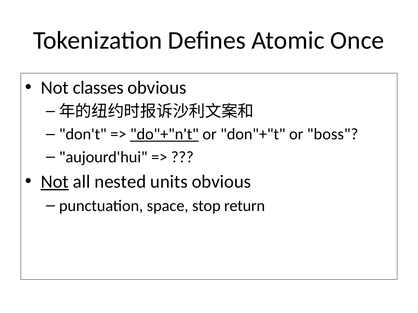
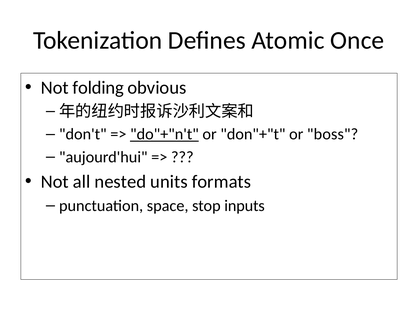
classes: classes -> folding (98, 88)
Not underline: present -> none (55, 182)
units obvious: obvious -> formats (221, 182)
return: return -> inputs (245, 206)
